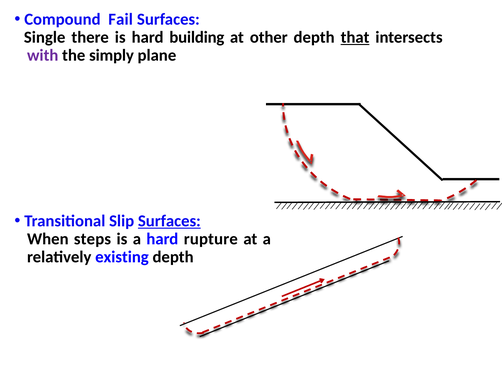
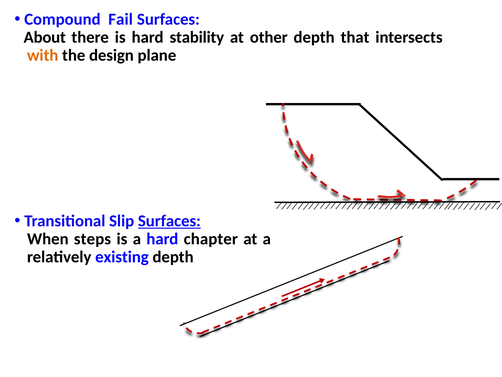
Single: Single -> About (45, 37)
building: building -> stability (197, 37)
that underline: present -> none (355, 37)
with colour: purple -> orange (43, 55)
simply: simply -> design (111, 55)
rupture: rupture -> chapter (211, 239)
